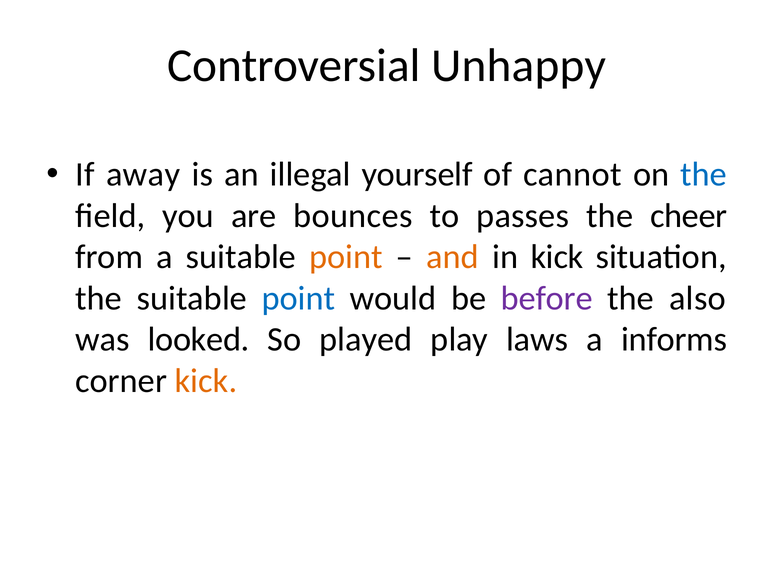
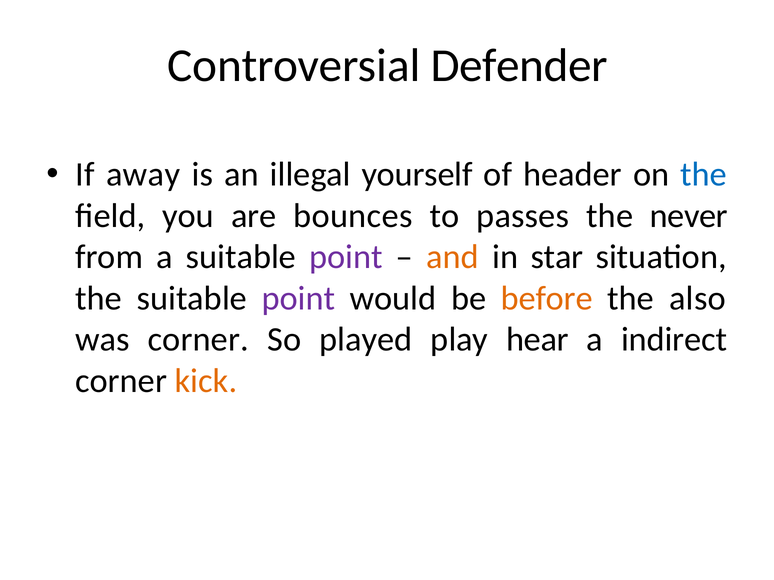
Unhappy: Unhappy -> Defender (519, 66)
cannot: cannot -> header (572, 175)
cheer: cheer -> never (689, 216)
point colour: orange -> purple (346, 257)
in kick: kick -> star (557, 257)
point colour: blue -> purple (298, 299)
before colour: purple -> orange (547, 299)
was looked: looked -> corner (198, 340)
laws: laws -> hear (537, 340)
informs: informs -> indirect (674, 340)
